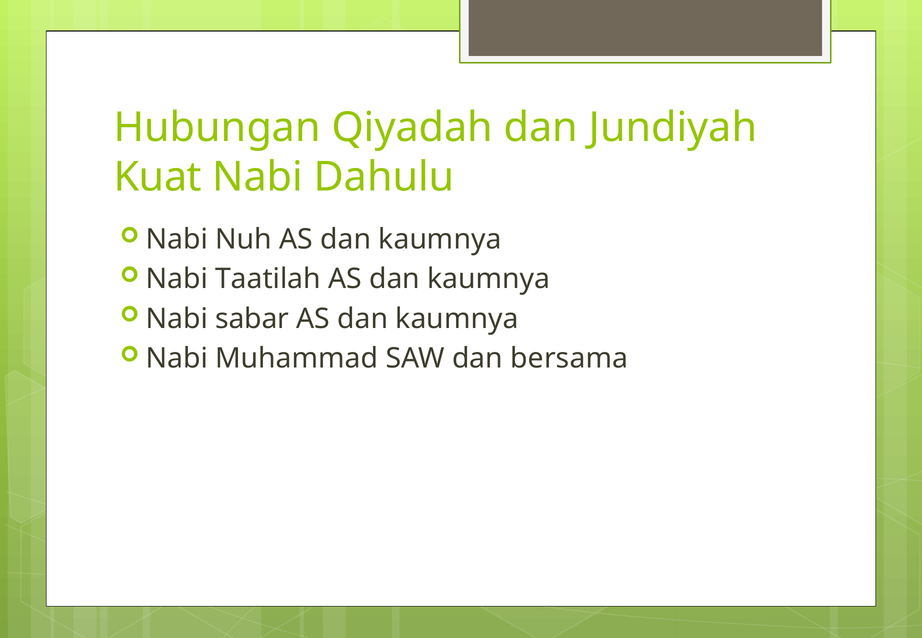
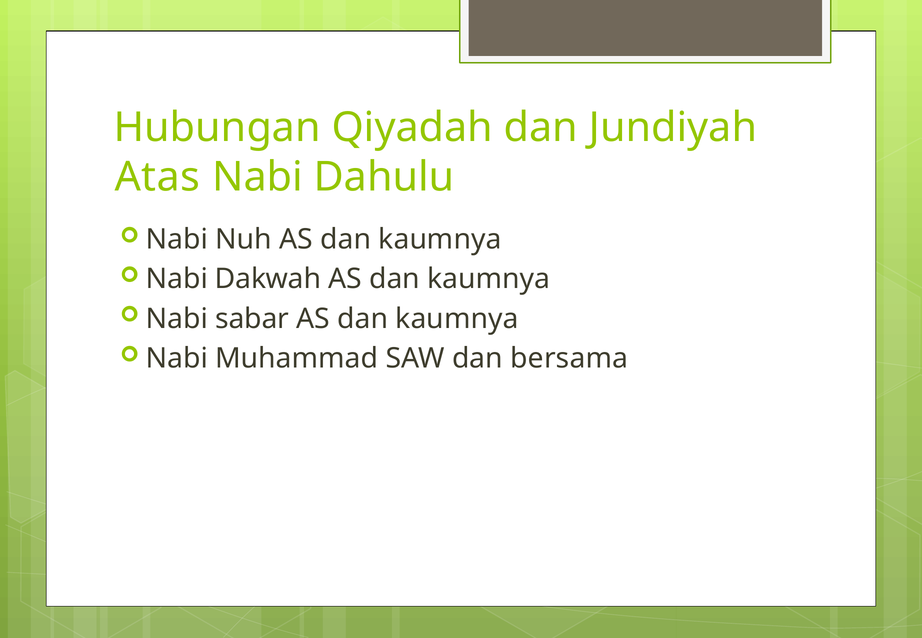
Kuat: Kuat -> Atas (157, 177)
Taatilah: Taatilah -> Dakwah (268, 279)
